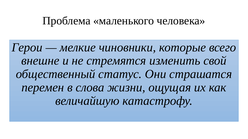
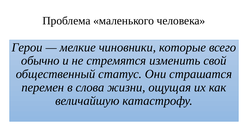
внешне: внешне -> обычно (40, 61)
